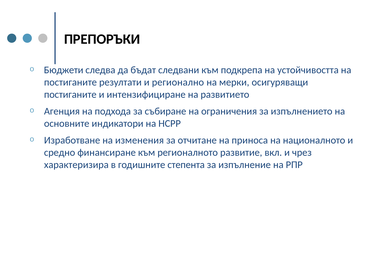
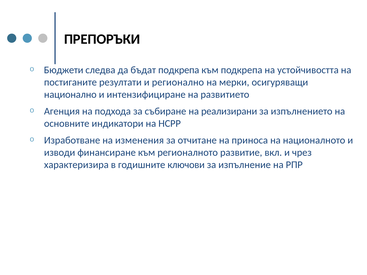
бъдат следвани: следвани -> подкрепа (179, 70)
постиганите: постиганите -> национално (70, 95)
ограничения: ограничения -> реализирани (229, 111)
средно: средно -> изводи (60, 153)
степента: степента -> ключови (186, 165)
